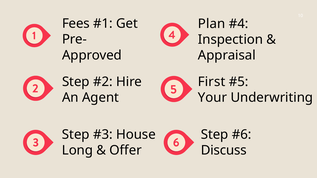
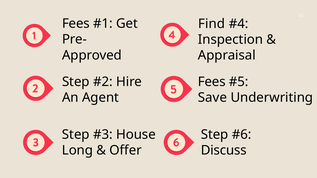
Plan: Plan -> Find (212, 24)
First: First -> Fees (212, 82)
Your: Your -> Save (212, 98)
